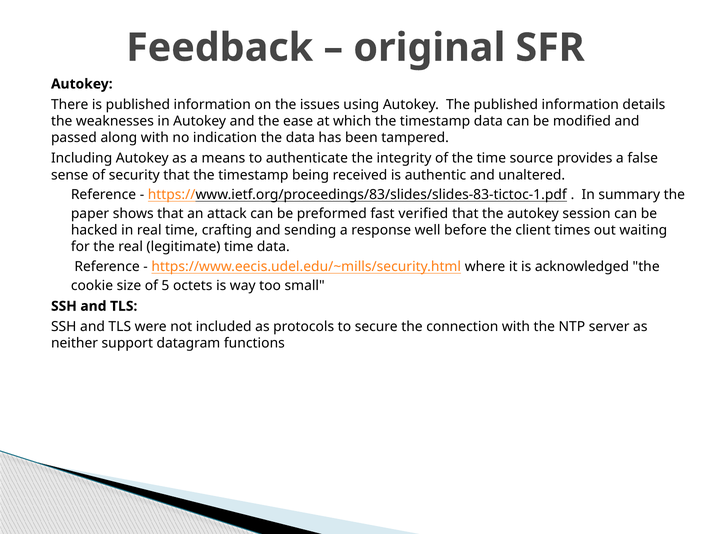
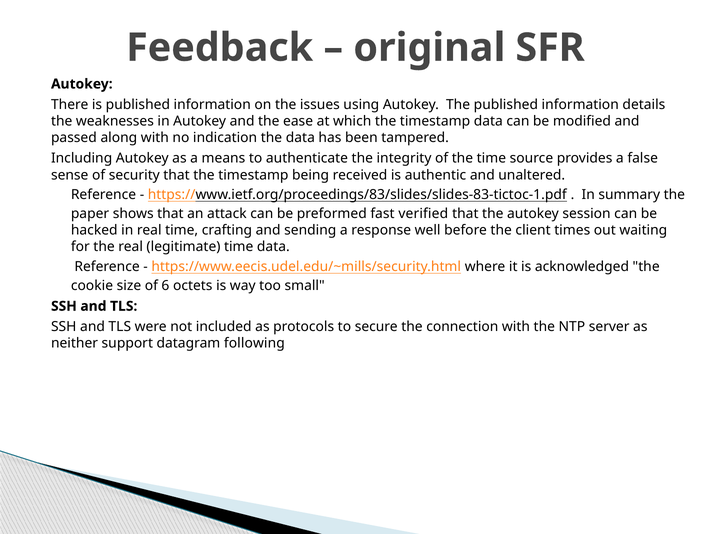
5: 5 -> 6 (165, 285)
functions: functions -> following (254, 343)
